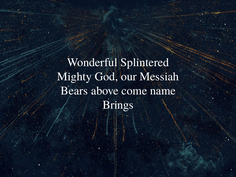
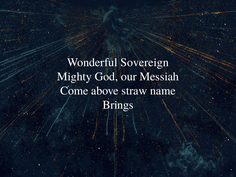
Splintered: Splintered -> Sovereign (145, 62)
Bears: Bears -> Come (74, 91)
come: come -> straw (134, 91)
